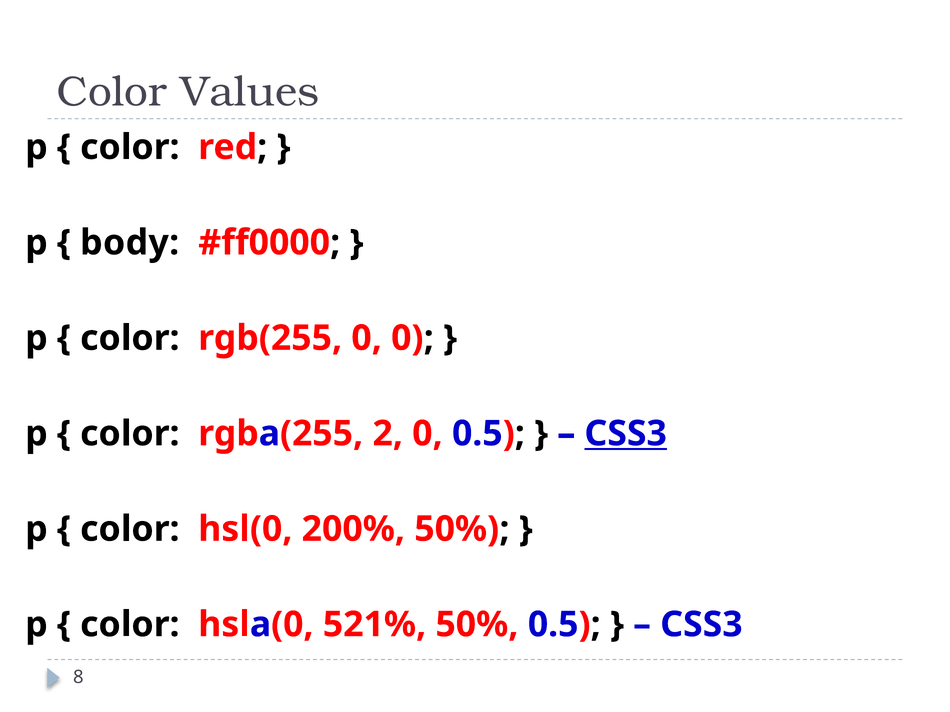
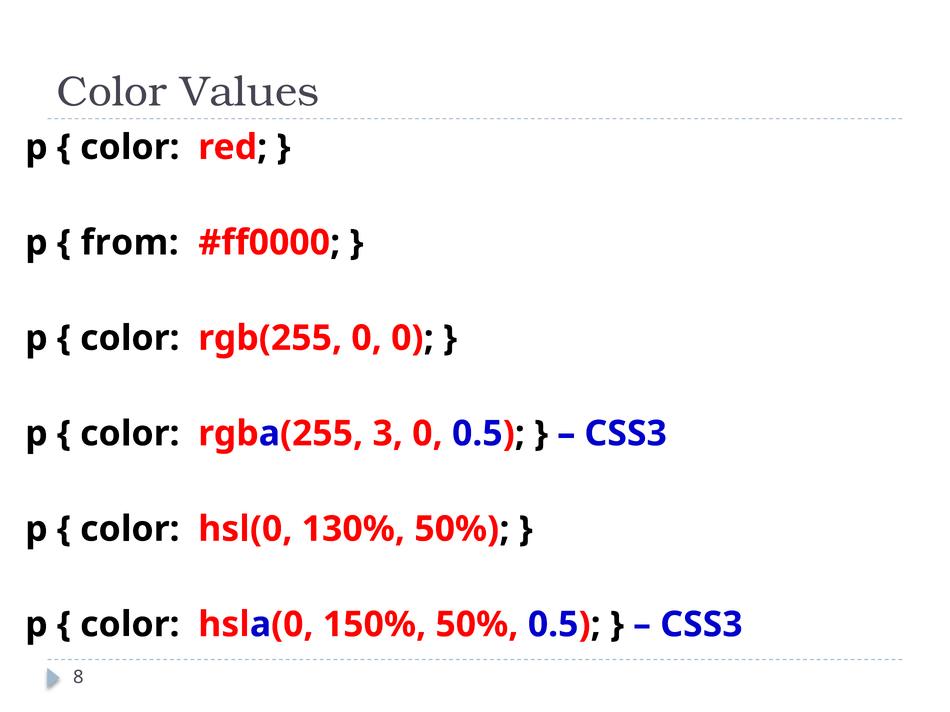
body: body -> from (130, 243)
2: 2 -> 3 (388, 434)
CSS3 underline: present -> none (626, 434)
200%: 200% -> 130% (353, 529)
521%: 521% -> 150% (374, 625)
